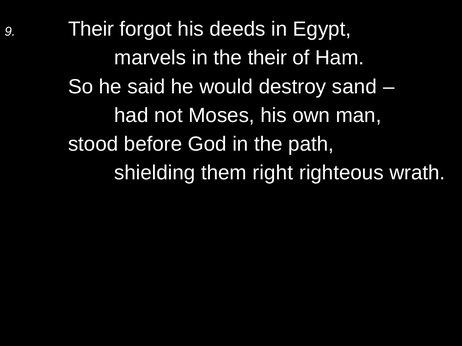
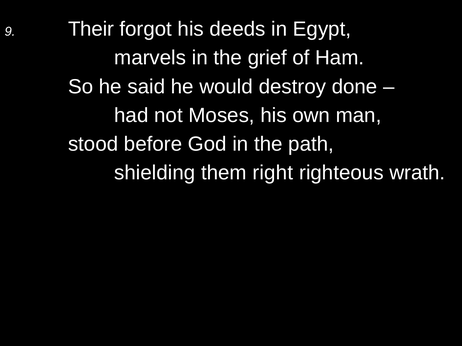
the their: their -> grief (267, 58)
sand: sand -> done (355, 87)
